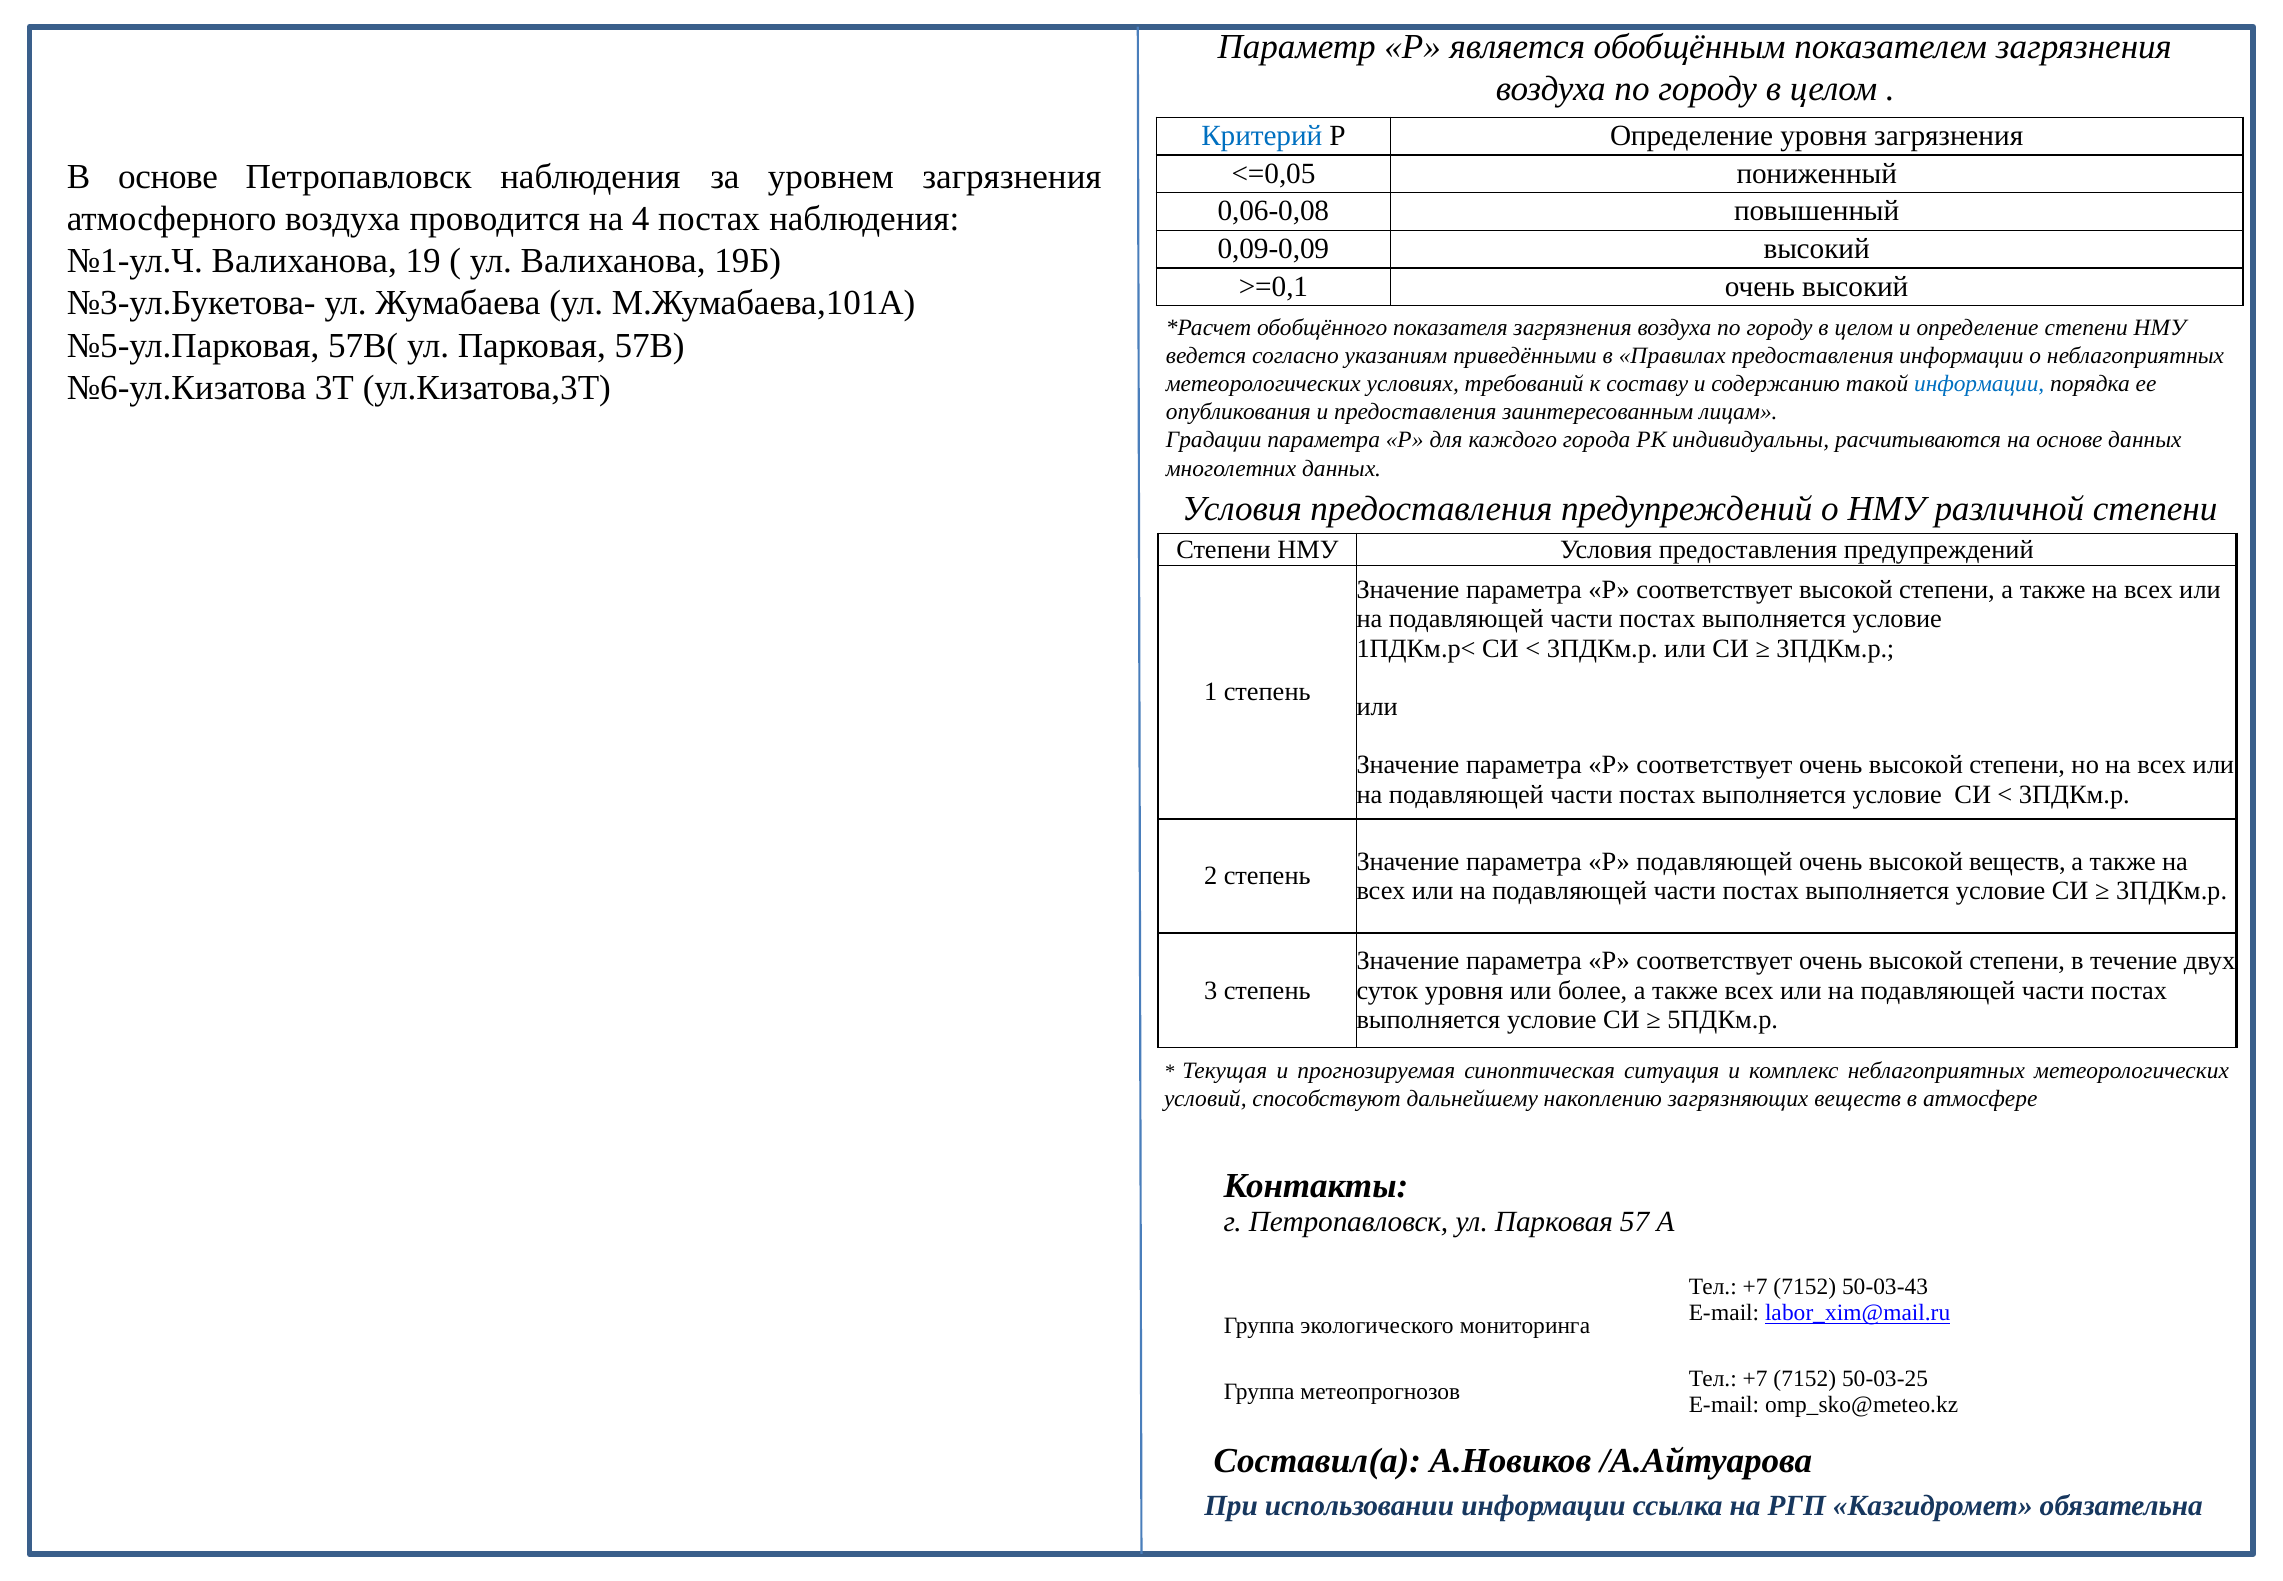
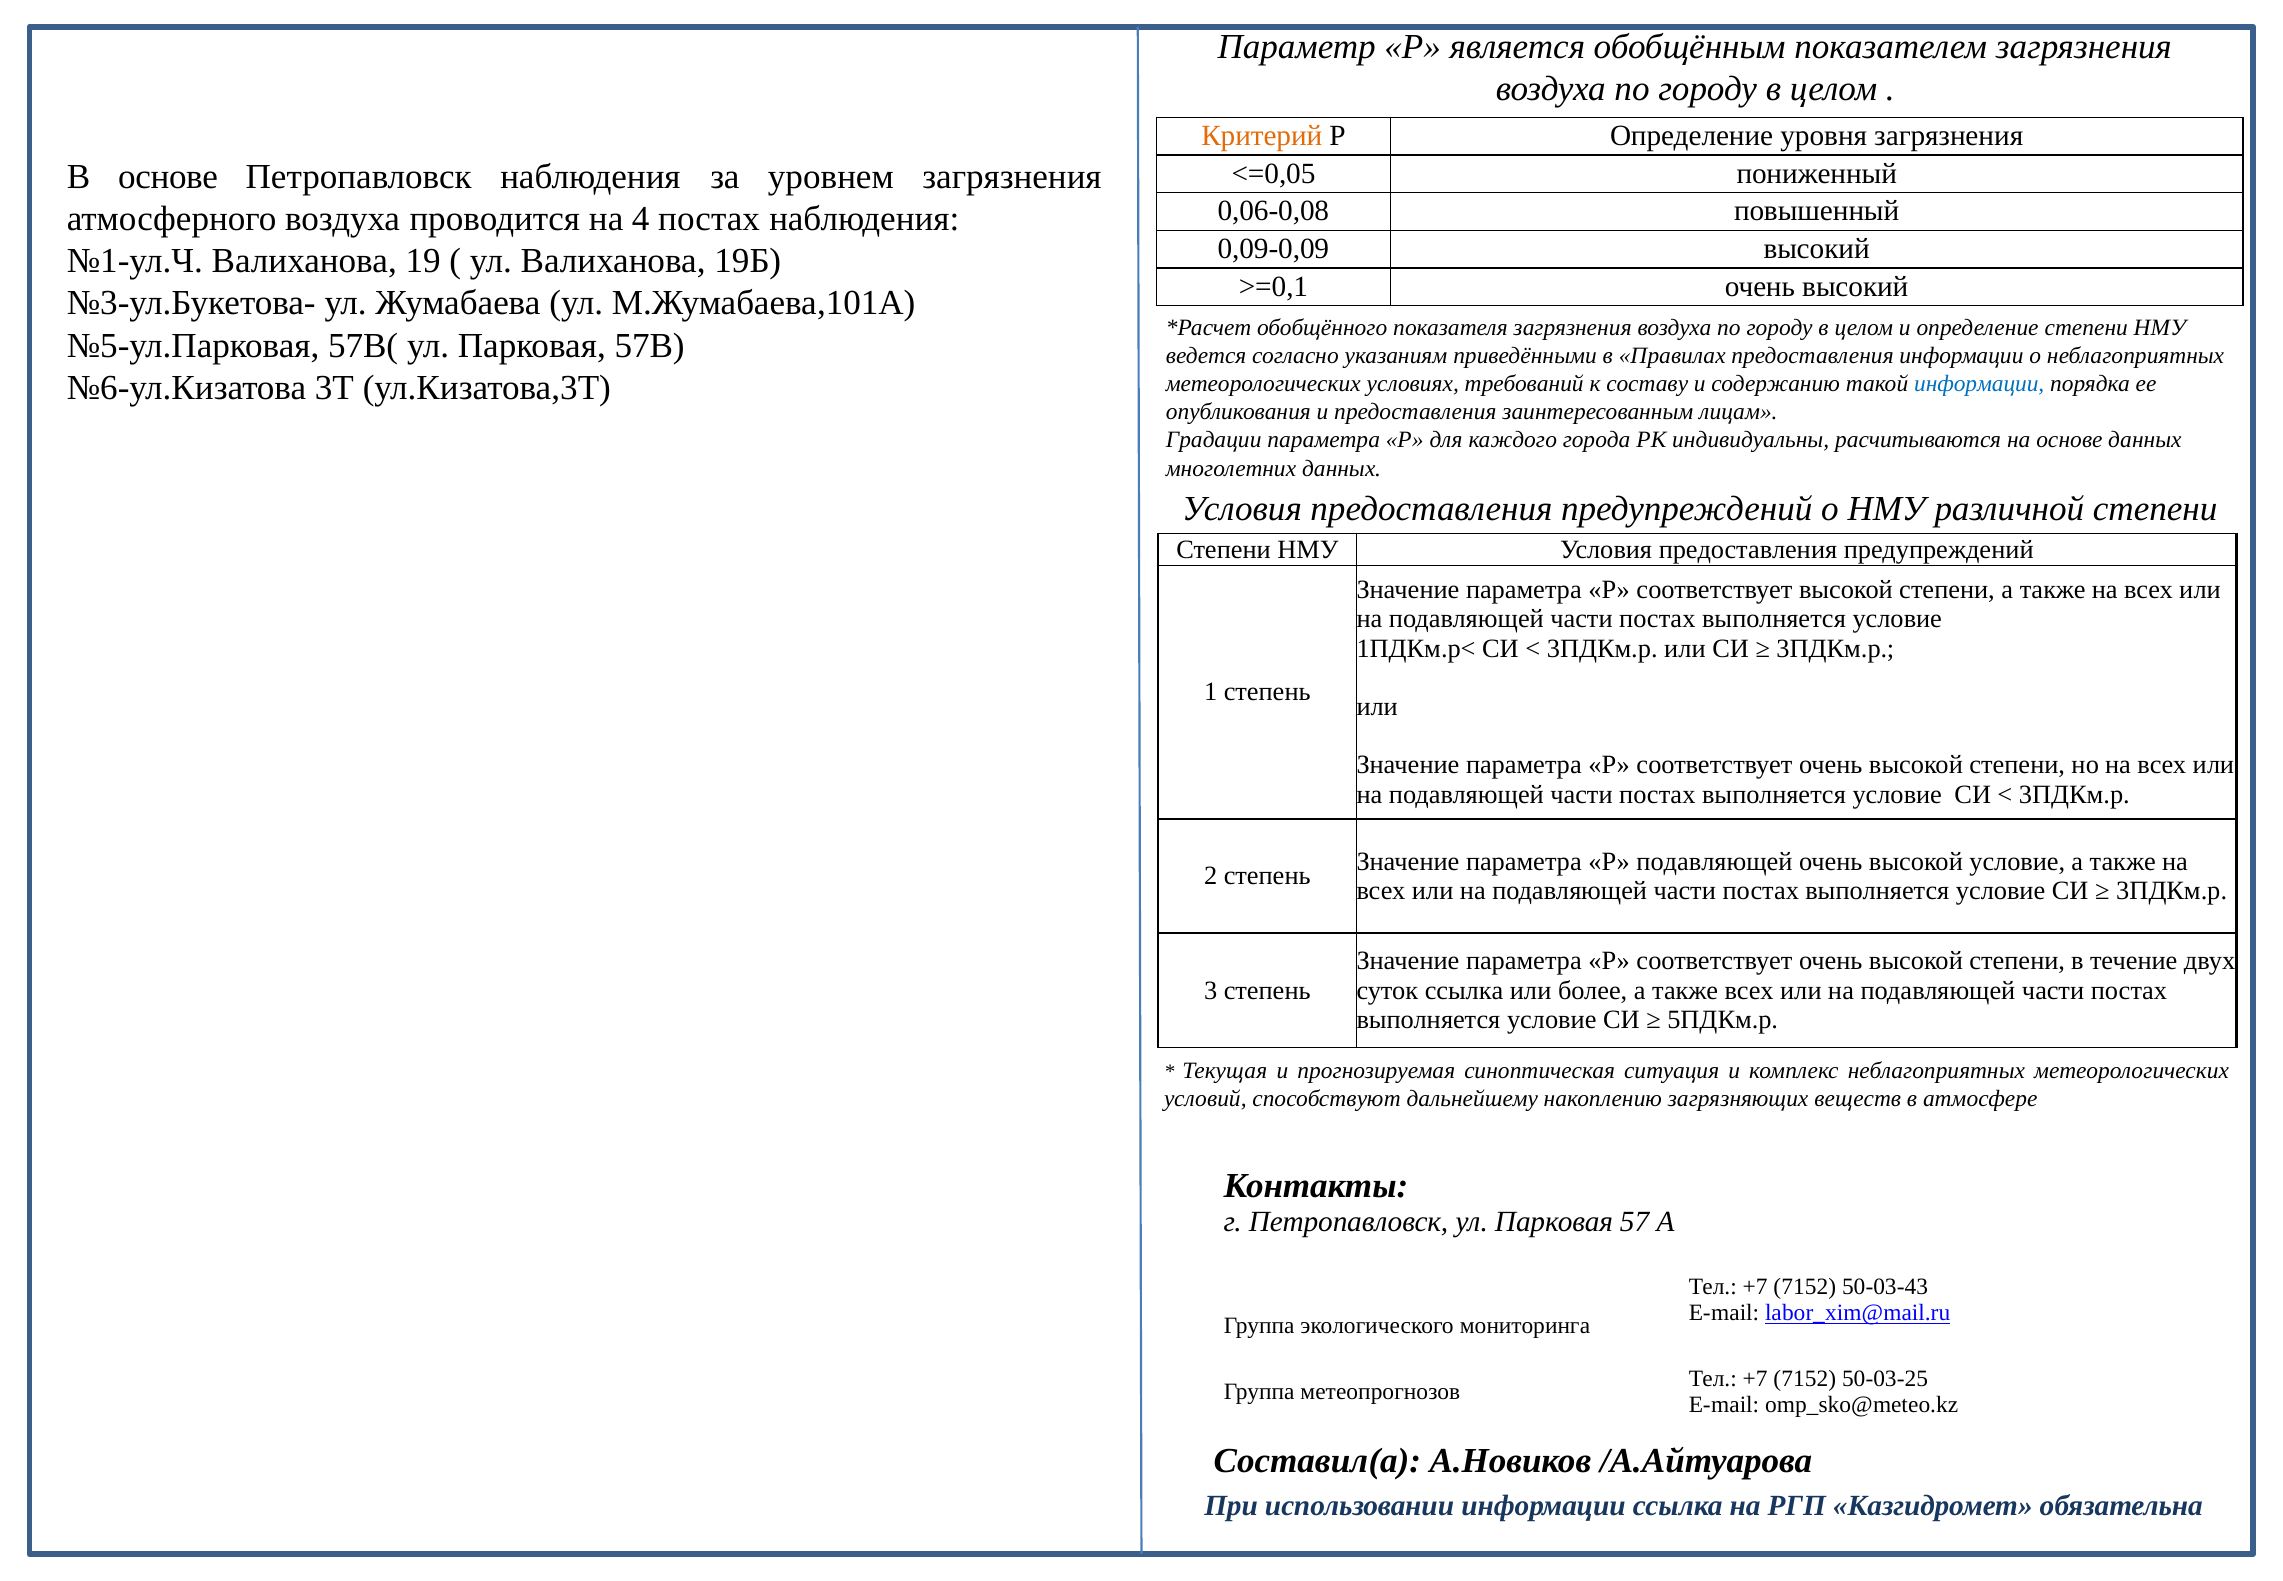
Критерий colour: blue -> orange (1262, 136)
высокой веществ: веществ -> условие (2017, 861)
суток уровня: уровня -> ссылка (1464, 990)
